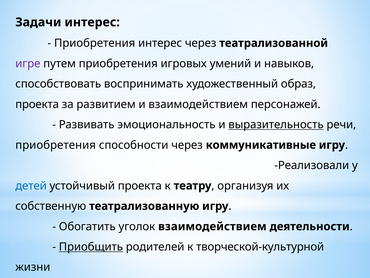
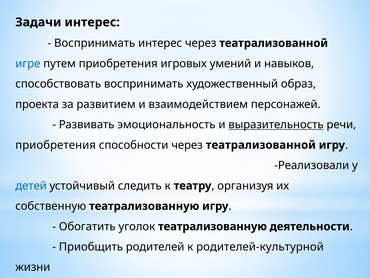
Приобретения: Приобретения -> Воспринимать (95, 43)
игре colour: purple -> blue (28, 63)
способности через коммуникативные: коммуникативные -> театрализованной (261, 145)
устойчивый проекта: проекта -> следить (140, 185)
уголок взаимодействием: взаимодействием -> театрализованную (212, 226)
Приобщить underline: present -> none (91, 246)
творческой-культурной: творческой-культурной -> родителей-культурной (260, 246)
